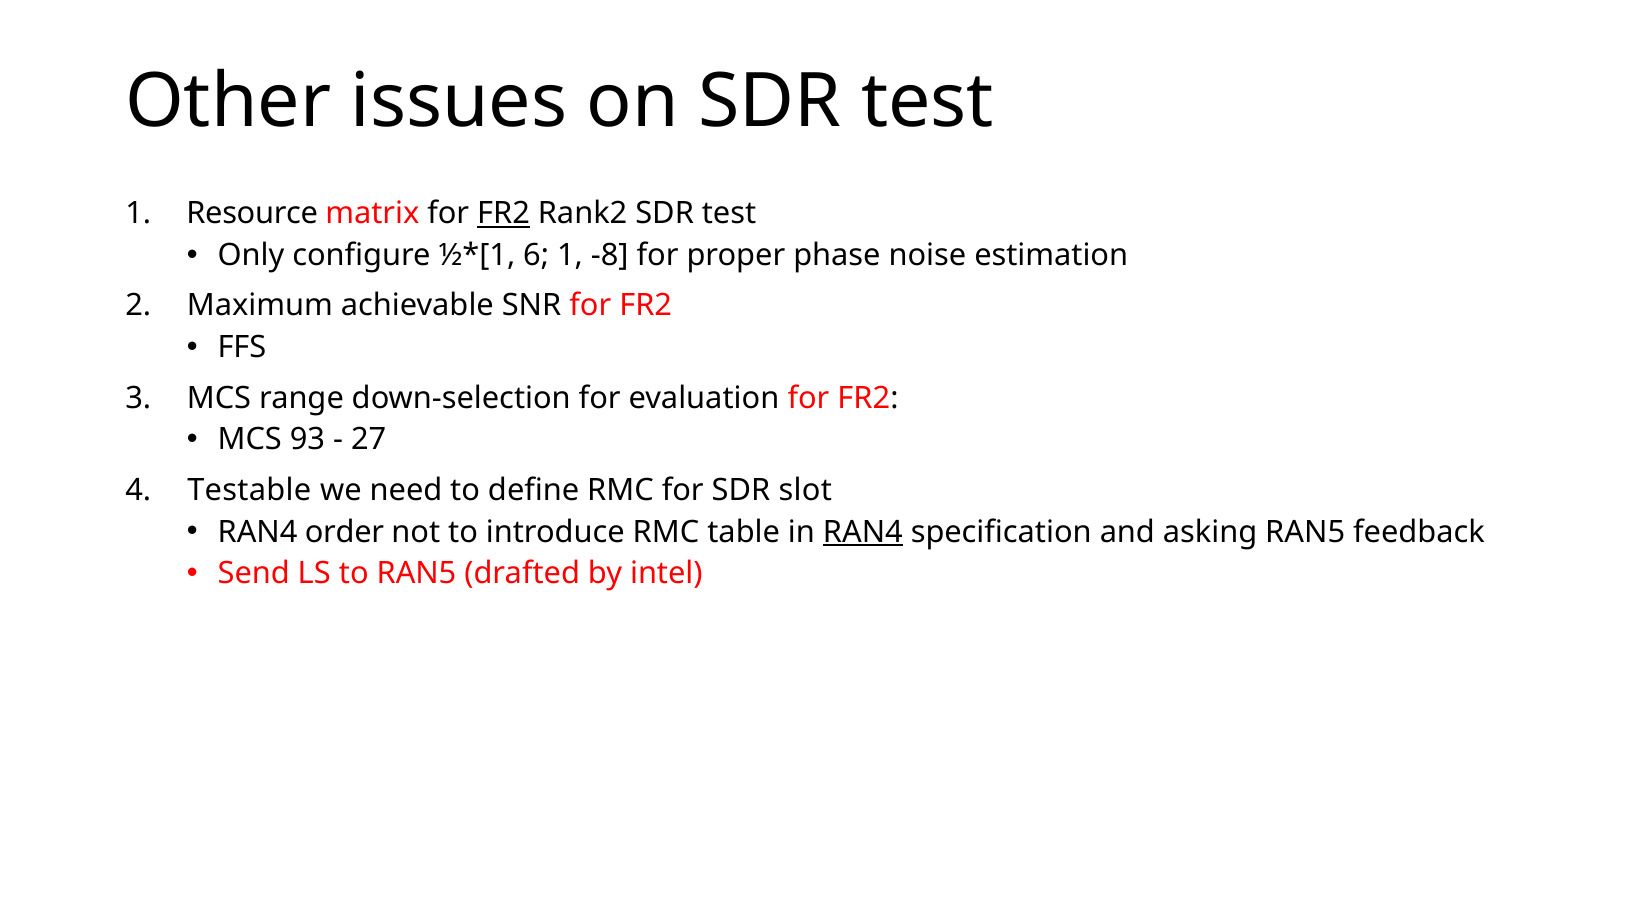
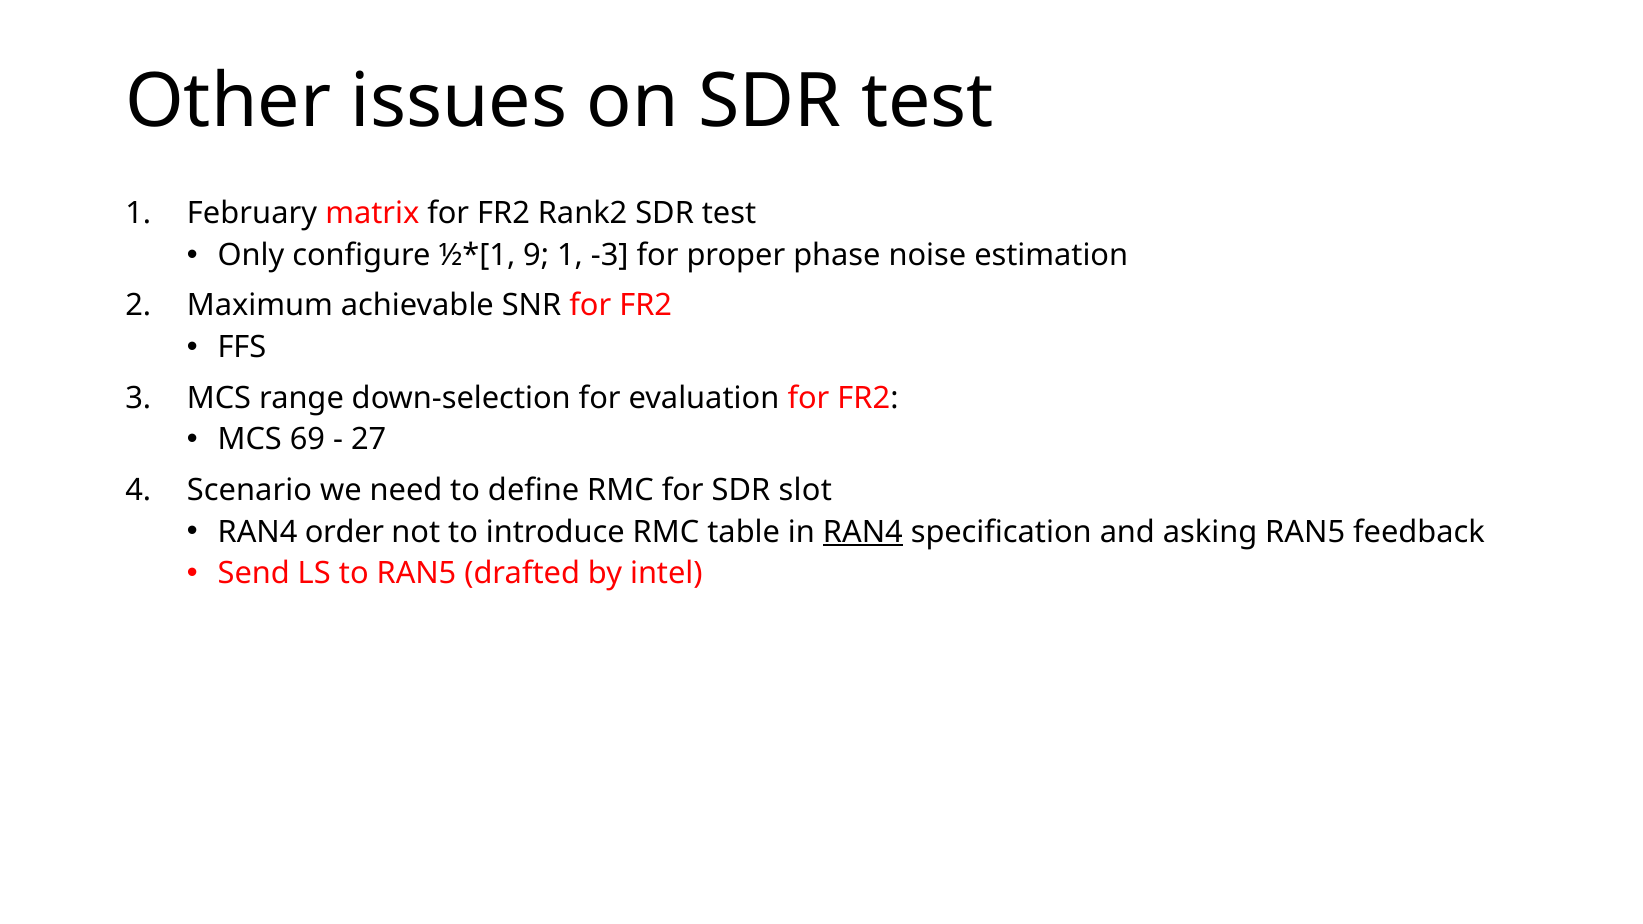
Resource: Resource -> February (252, 214)
FR2 underline: present -> none (504, 214)
6: 6 -> 9 (536, 255)
-8: -8 -> -3 (610, 255)
93: 93 -> 69 (308, 440)
Testable: Testable -> Scenario (249, 490)
